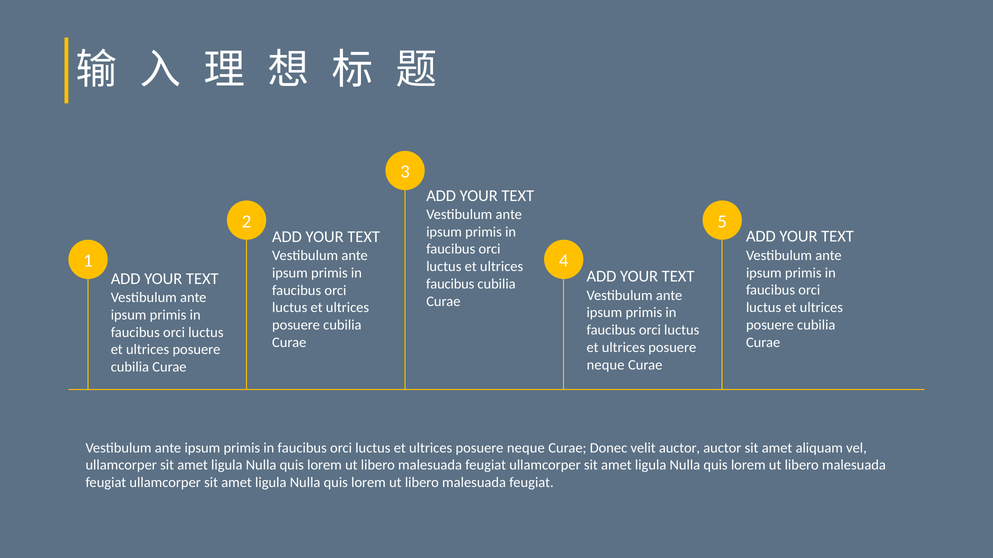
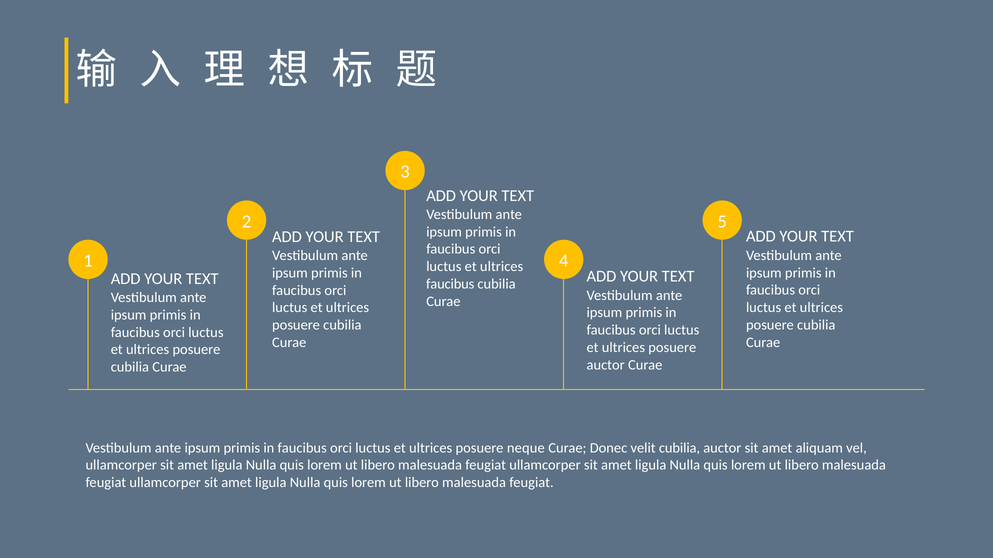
neque: neque -> auctor (606, 365)
velit auctor: auctor -> cubilia (680, 448)
